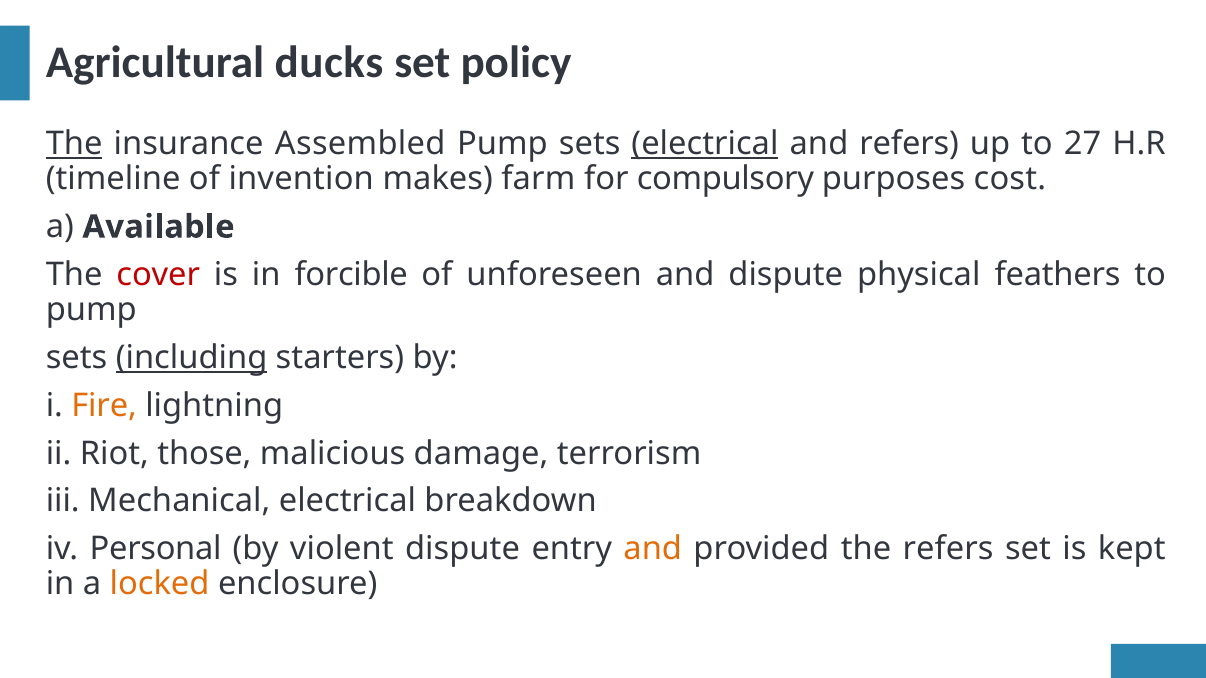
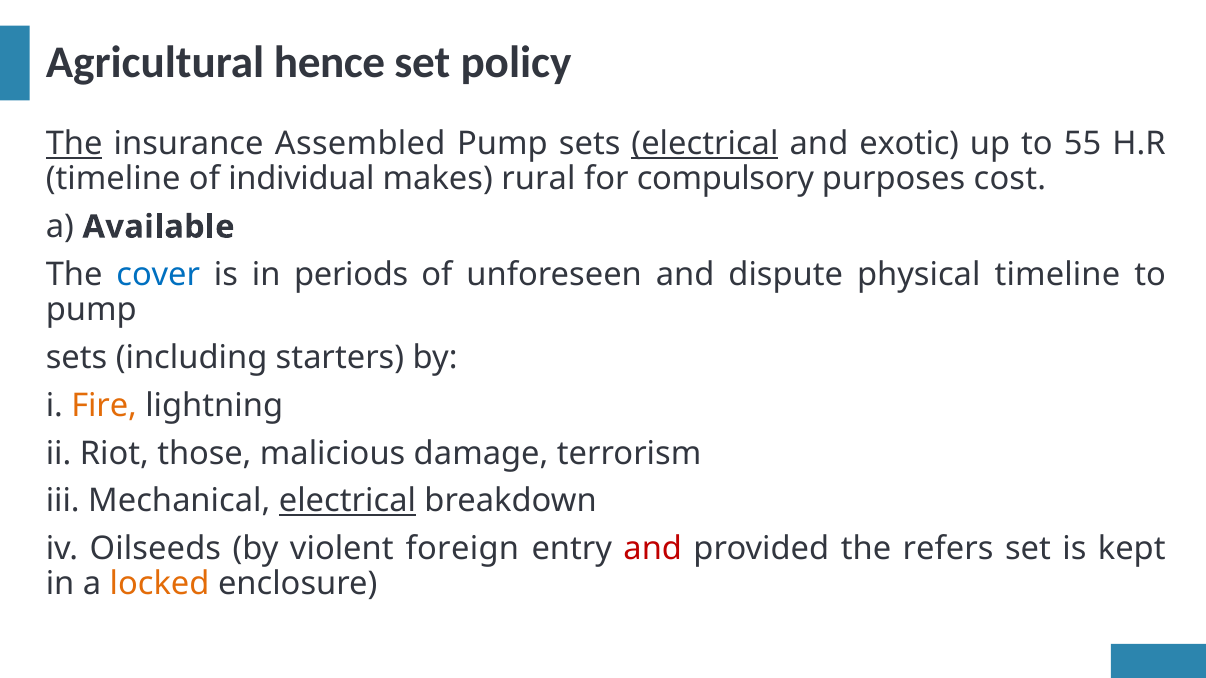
ducks: ducks -> hence (330, 63)
and refers: refers -> exotic (909, 144)
27: 27 -> 55 (1083, 144)
invention: invention -> individual (301, 179)
farm: farm -> rural (538, 179)
cover colour: red -> blue (158, 275)
forcible: forcible -> periods (351, 275)
physical feathers: feathers -> timeline (1057, 275)
including underline: present -> none (192, 358)
electrical underline: none -> present (347, 501)
Personal: Personal -> Oilseeds (155, 549)
violent dispute: dispute -> foreign (462, 549)
and colour: orange -> red (653, 549)
